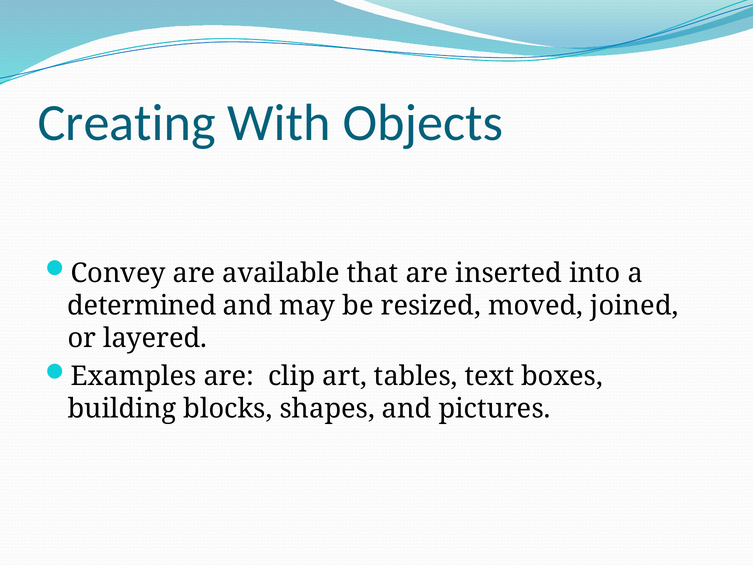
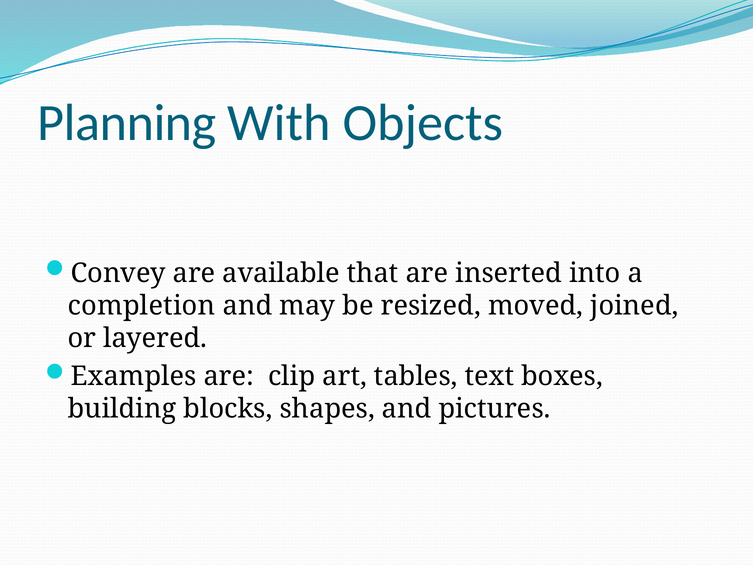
Creating: Creating -> Planning (127, 123)
determined: determined -> completion (142, 306)
